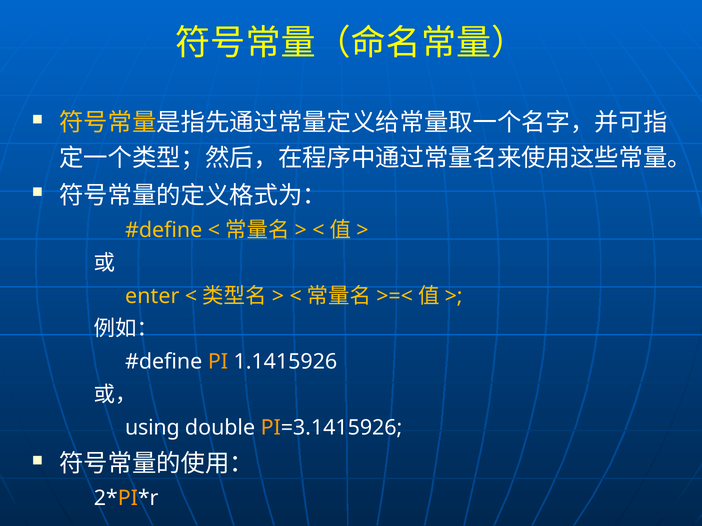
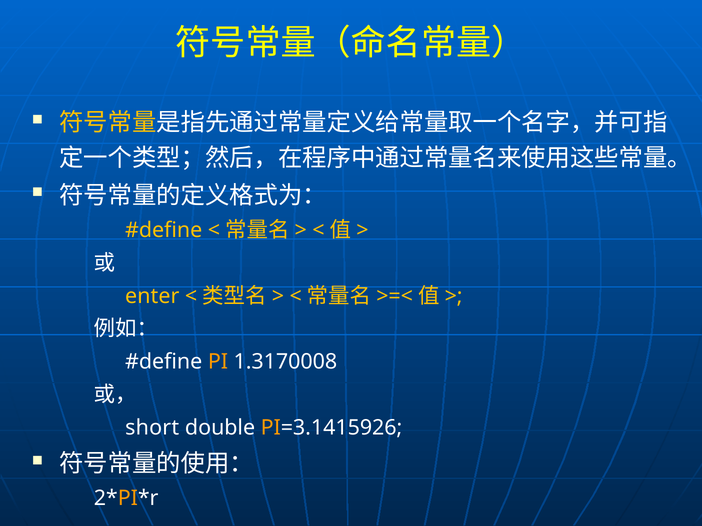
1.1415926: 1.1415926 -> 1.3170008 (285, 362)
using: using -> short (152, 428)
